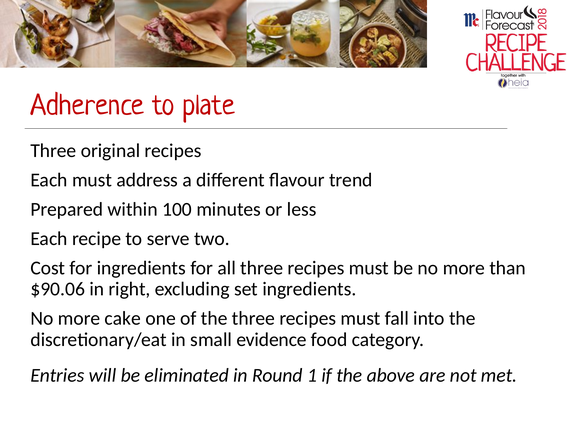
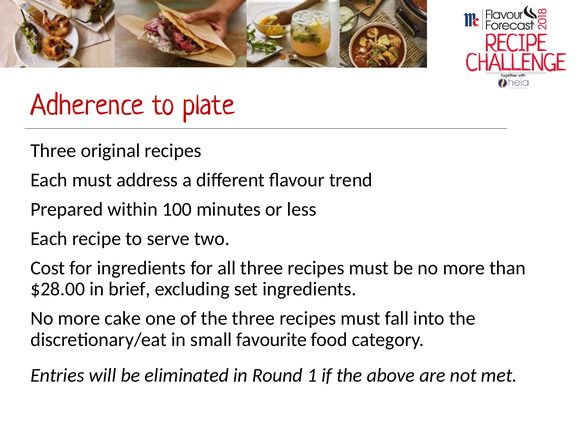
$90.06: $90.06 -> $28.00 (58, 289)
right: right -> brief (129, 289)
evidence: evidence -> favourite (271, 340)
